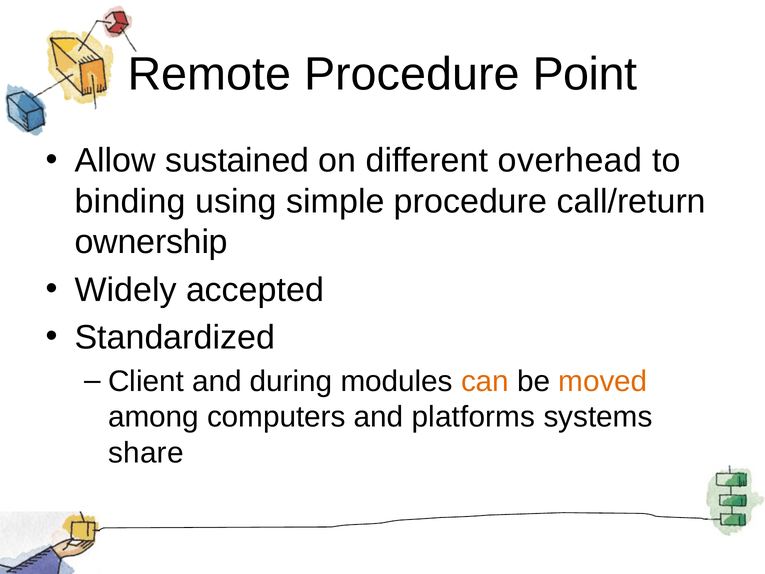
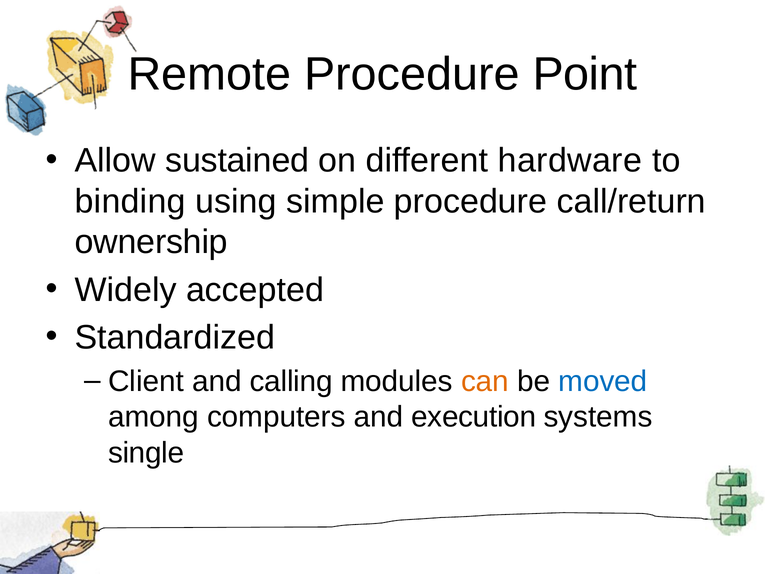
overhead: overhead -> hardware (570, 160)
during: during -> calling (291, 381)
moved colour: orange -> blue (603, 381)
platforms: platforms -> execution (474, 417)
share: share -> single (146, 453)
